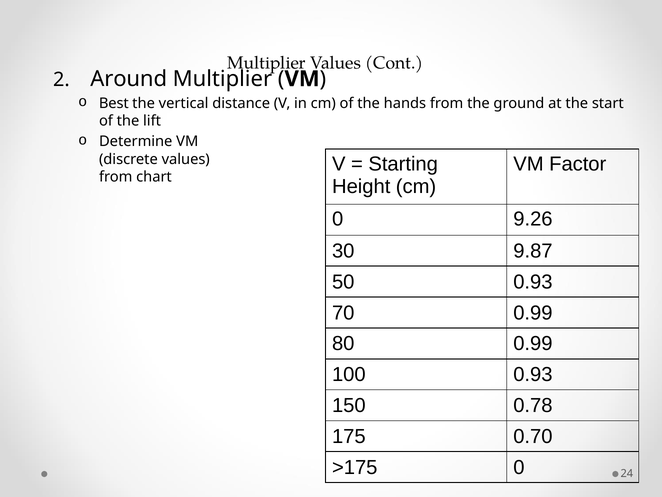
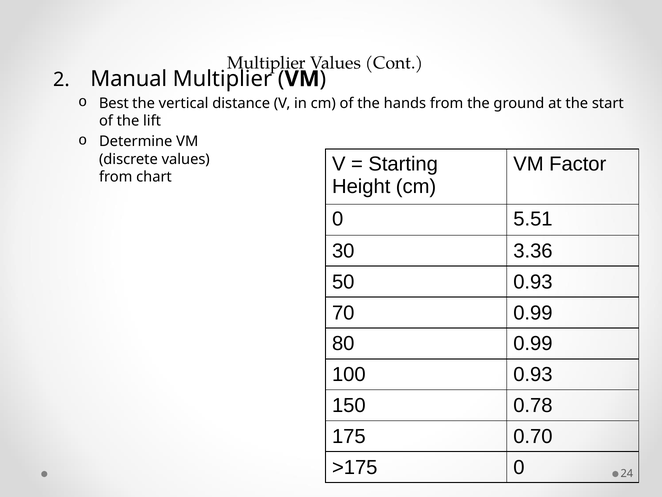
Around: Around -> Manual (129, 79)
9.26: 9.26 -> 5.51 (533, 219)
9.87: 9.87 -> 3.36 (533, 251)
